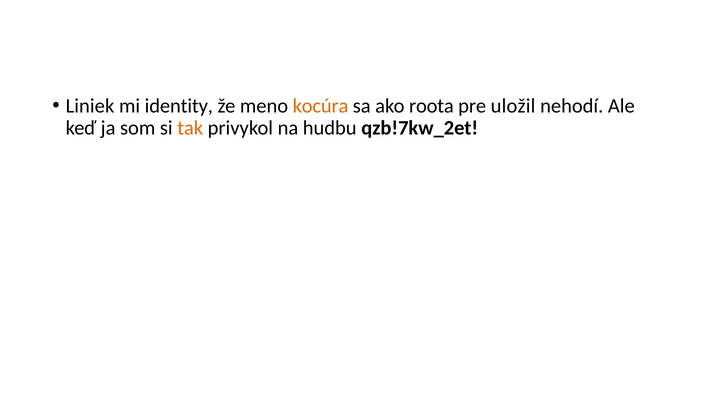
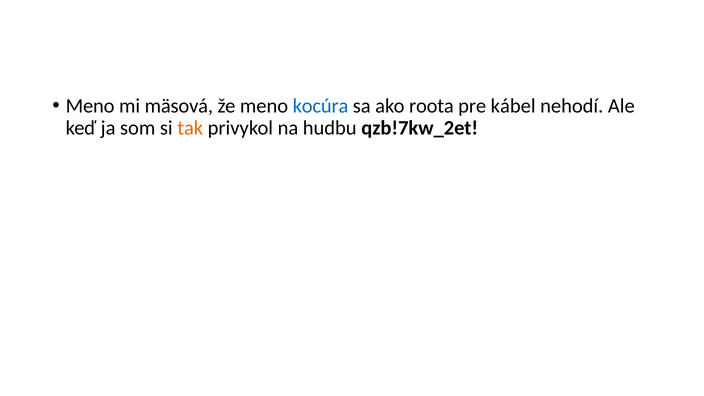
Liniek: Liniek -> Meno (90, 106)
identity: identity -> mäsová (179, 106)
kocúra colour: orange -> blue (321, 106)
uložil: uložil -> kábel (513, 106)
